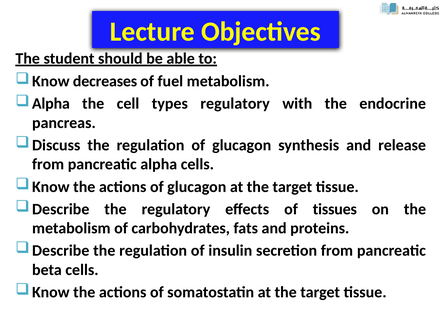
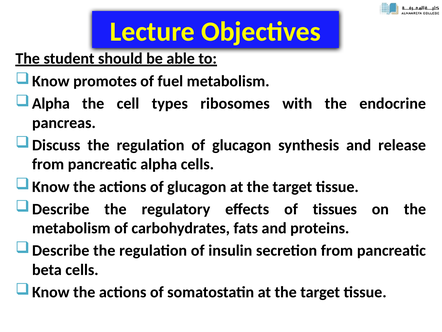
decreases: decreases -> promotes (105, 81)
types regulatory: regulatory -> ribosomes (235, 104)
